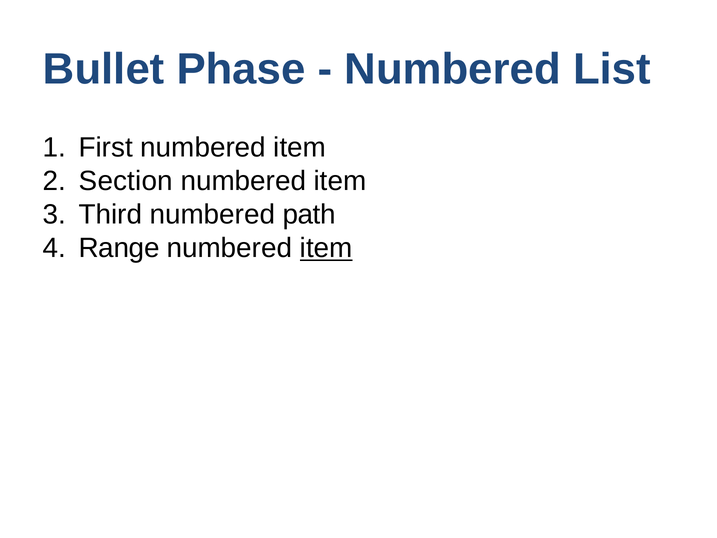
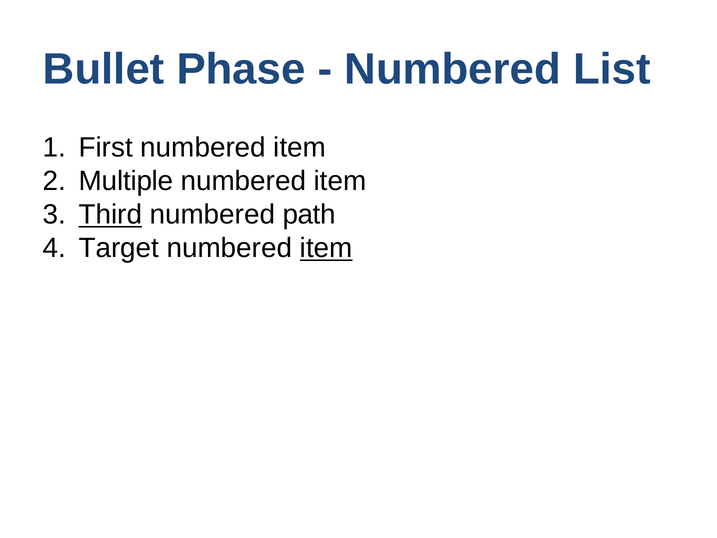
Section: Section -> Multiple (126, 181)
Third underline: none -> present (110, 215)
Range: Range -> Target (119, 248)
